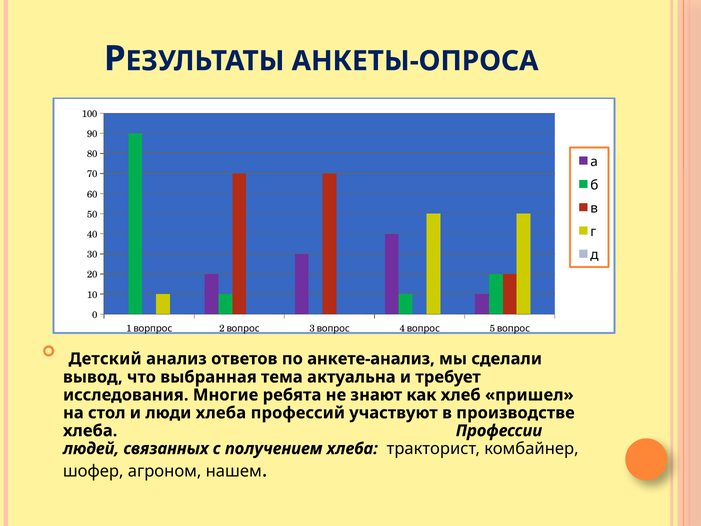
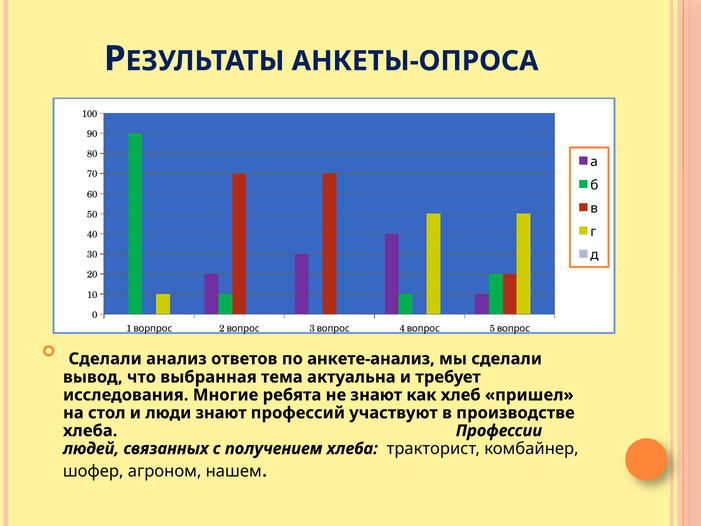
Детский: Детский -> Сделали (105, 359)
люди хлеба: хлеба -> знают (221, 413)
